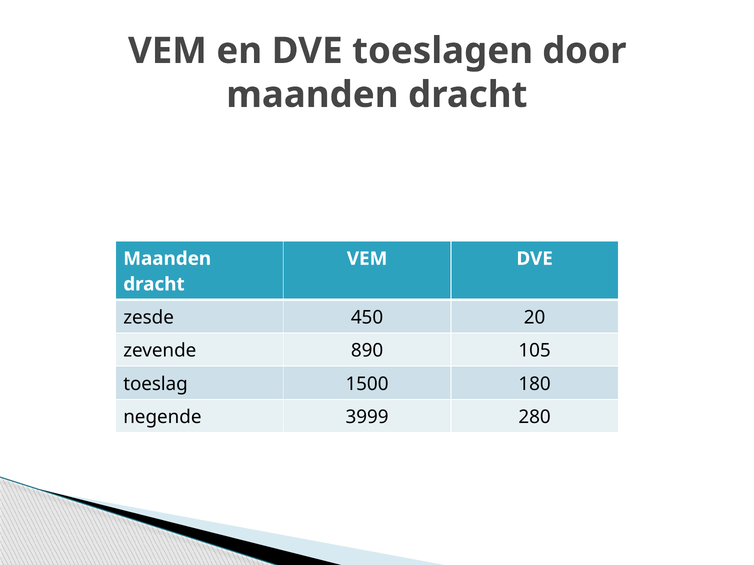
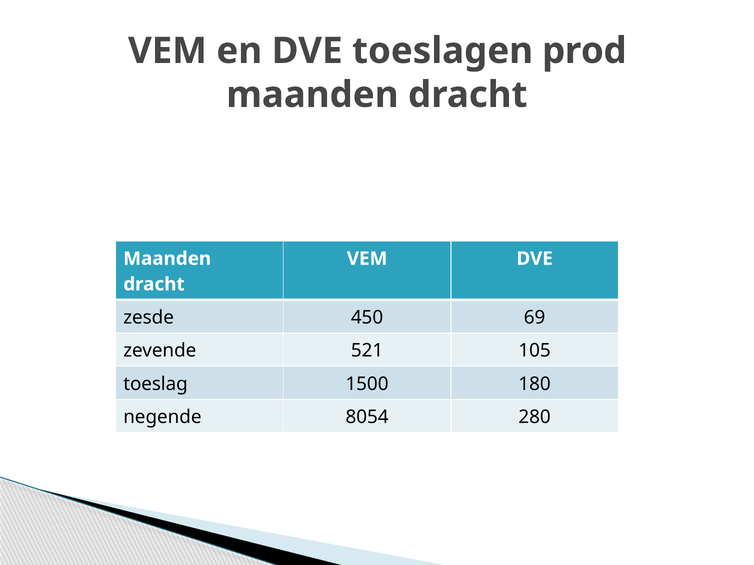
door: door -> prod (584, 51)
20: 20 -> 69 (535, 318)
890: 890 -> 521 (367, 351)
3999: 3999 -> 8054 (367, 417)
